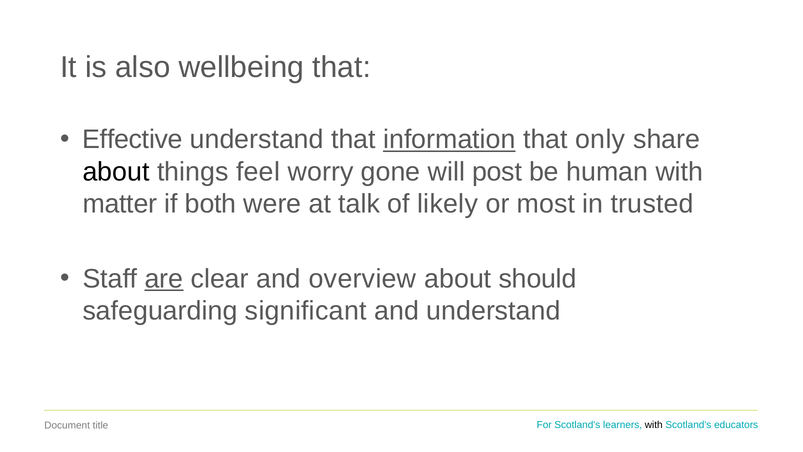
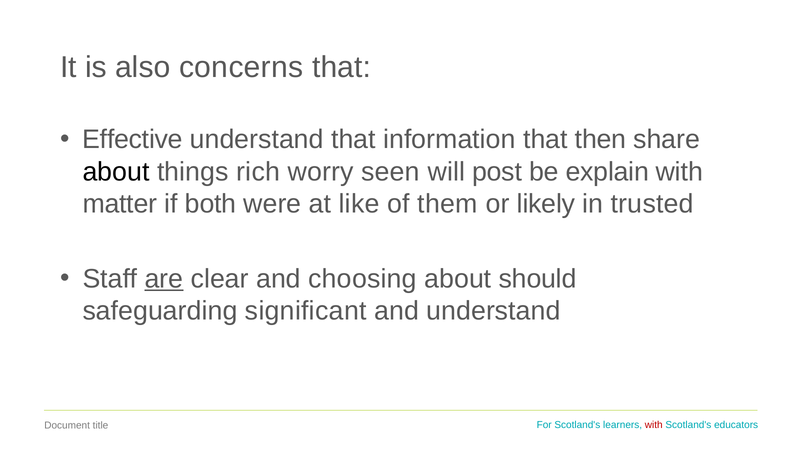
wellbeing: wellbeing -> concerns (241, 67)
information underline: present -> none (449, 139)
only: only -> then (601, 139)
feel: feel -> rich (258, 172)
gone: gone -> seen (390, 172)
human: human -> explain (607, 172)
talk: talk -> like (359, 204)
likely: likely -> them (448, 204)
most: most -> likely (546, 204)
overview: overview -> choosing (363, 279)
with colour: black -> red (654, 425)
